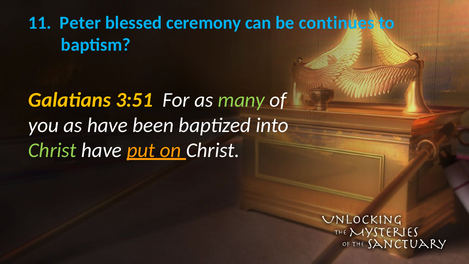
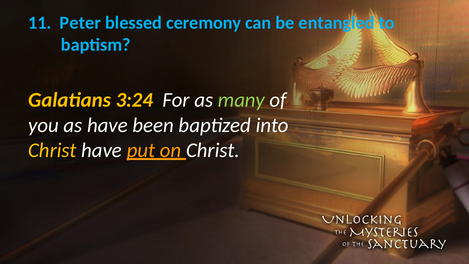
continues: continues -> entangled (337, 23)
3:51: 3:51 -> 3:24 (134, 100)
Christ colour: light green -> yellow (52, 150)
